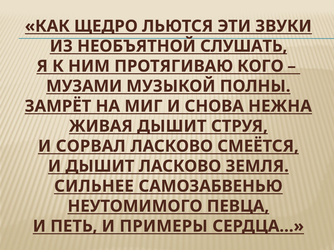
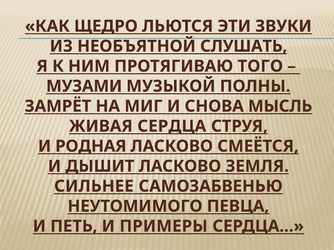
КОГО: КОГО -> ТОГО (260, 66)
НЕЖНА: НЕЖНА -> МЫСЛЬ (280, 106)
ЖИВАЯ ДЫШИТ: ДЫШИТ -> СЕРДЦА (172, 126)
СОРВАЛ: СОРВАЛ -> РОДНАЯ (91, 146)
